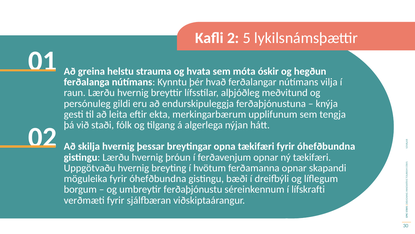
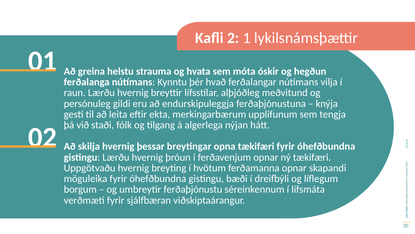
5: 5 -> 1 (247, 38)
lífskrafti: lífskrafti -> lífsmáta (308, 189)
